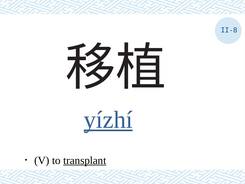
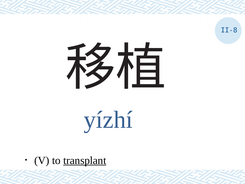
yízhí underline: present -> none (108, 120)
